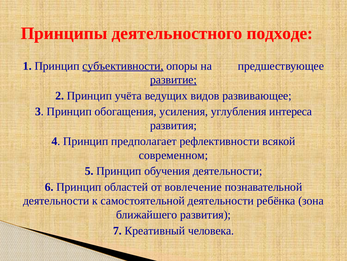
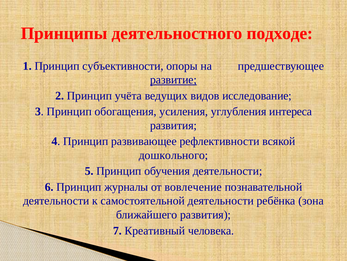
субъективности underline: present -> none (123, 66)
развивающее: развивающее -> исследование (257, 95)
предполагает: предполагает -> развивающее (144, 141)
современном: современном -> дошкольного (173, 155)
областей: областей -> журналы (126, 186)
